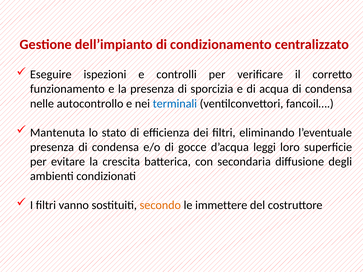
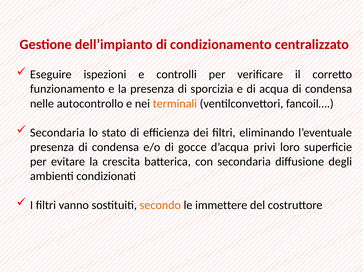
terminali colour: blue -> orange (175, 104)
Mantenuta: Mantenuta -> Secondaria (57, 133)
leggi: leggi -> privi (264, 147)
